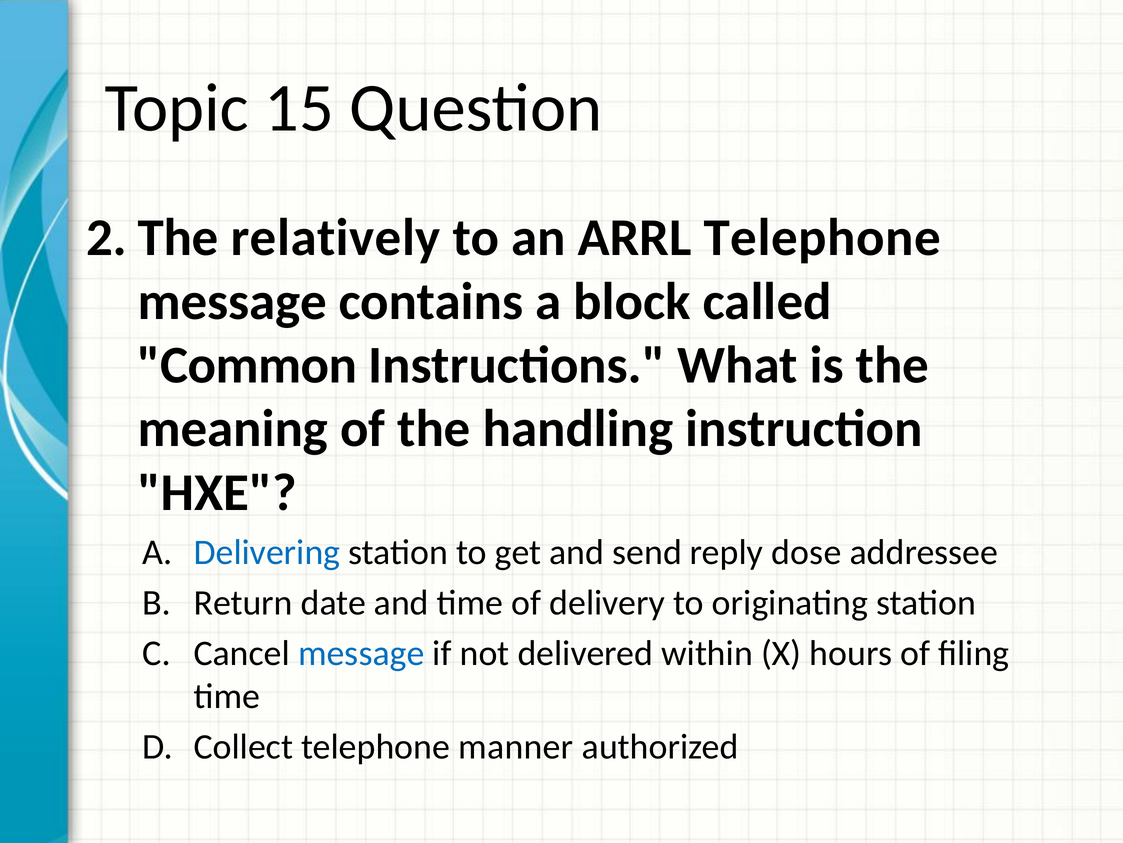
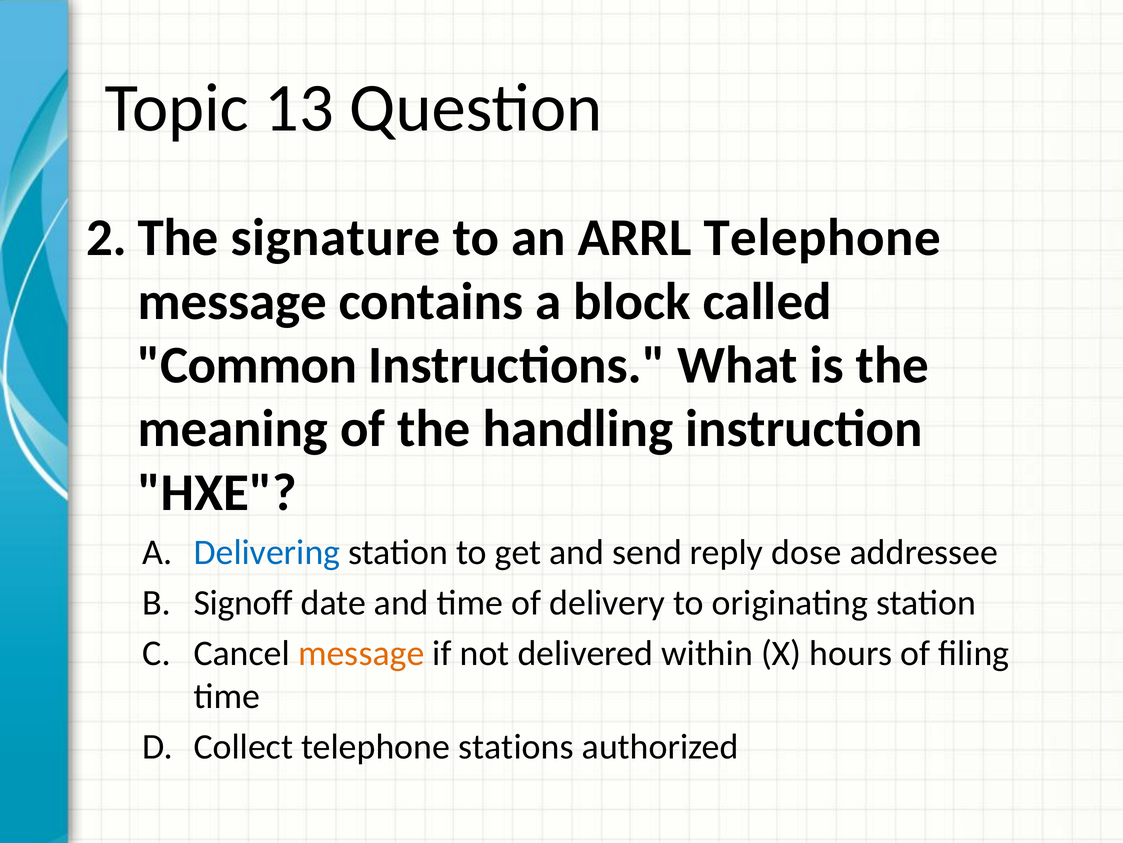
15: 15 -> 13 (299, 108)
relatively: relatively -> signature (336, 238)
Return: Return -> Signoff (243, 602)
message colour: blue -> orange (361, 653)
manner: manner -> stations (516, 746)
